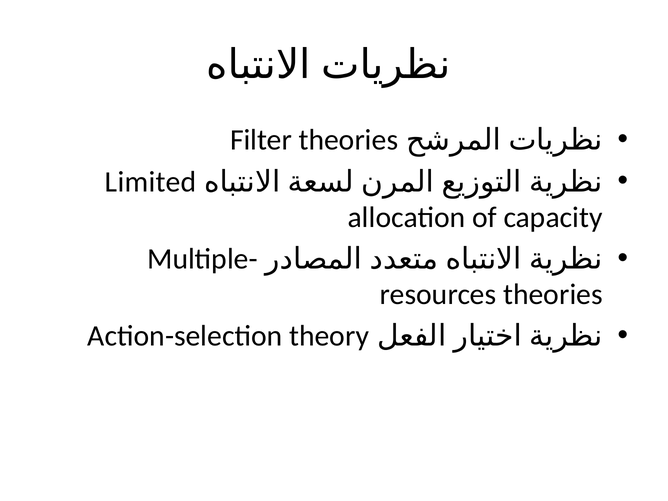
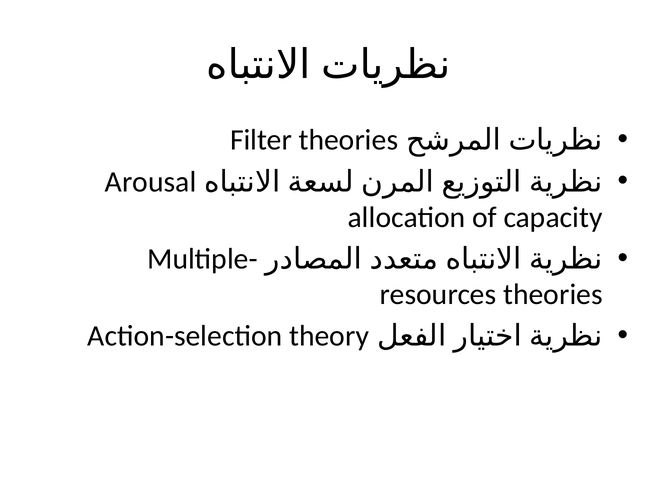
Limited: Limited -> Arousal (151, 182)
